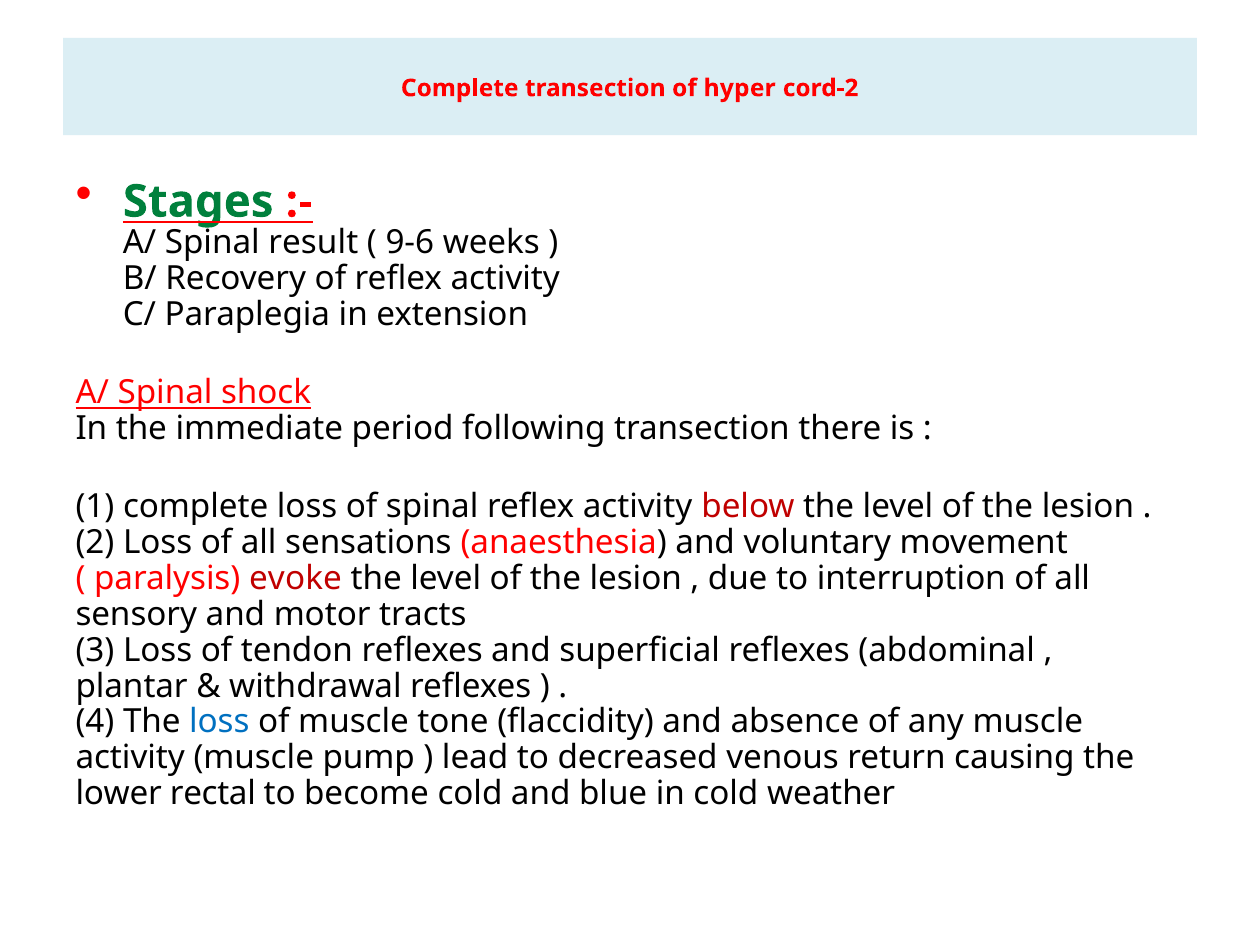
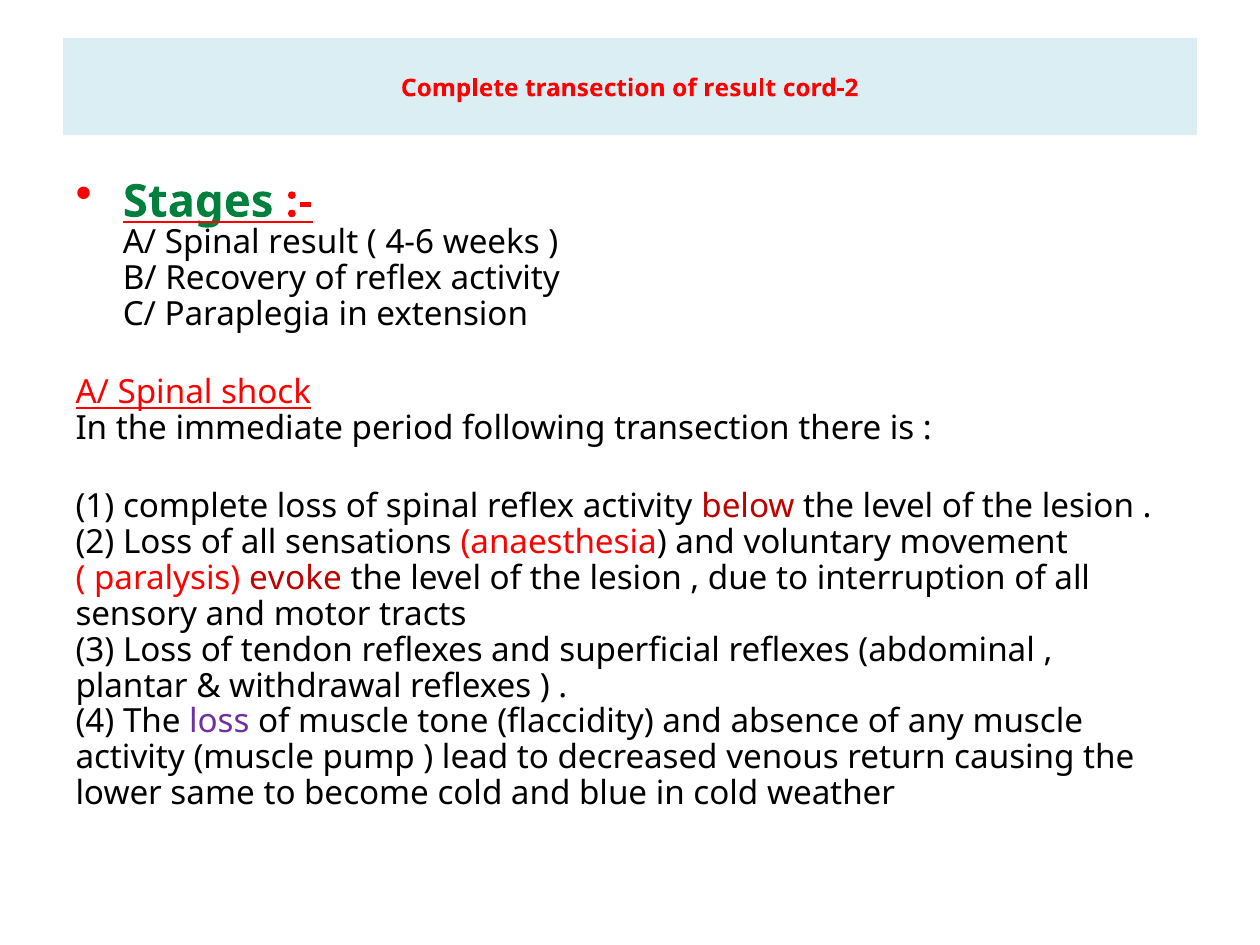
of hyper: hyper -> result (740, 88)
9-6: 9-6 -> 4-6 (410, 243)
loss colour: blue -> purple (219, 722)
rectal: rectal -> same (213, 794)
